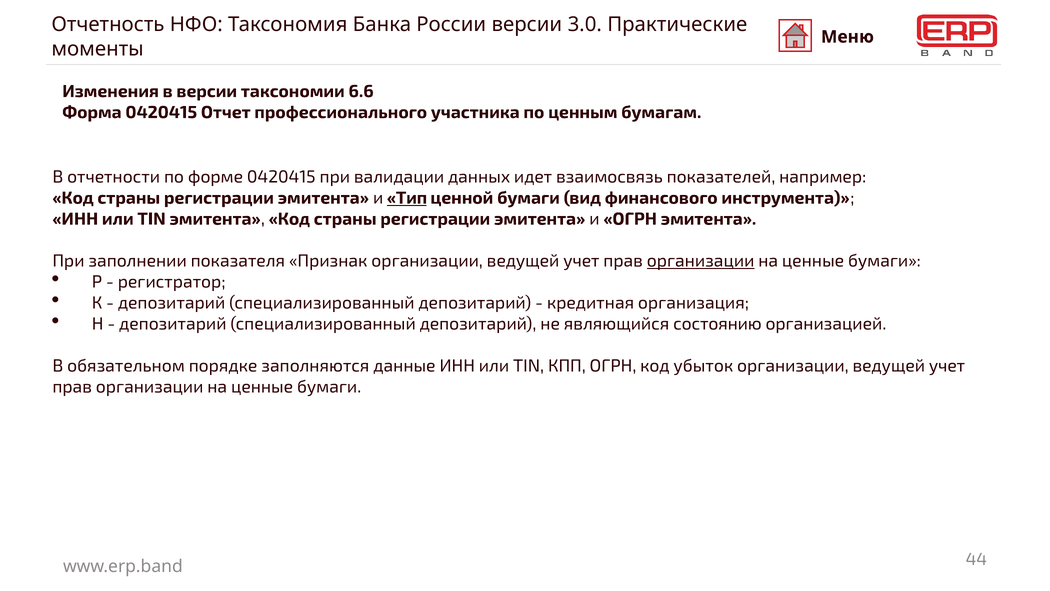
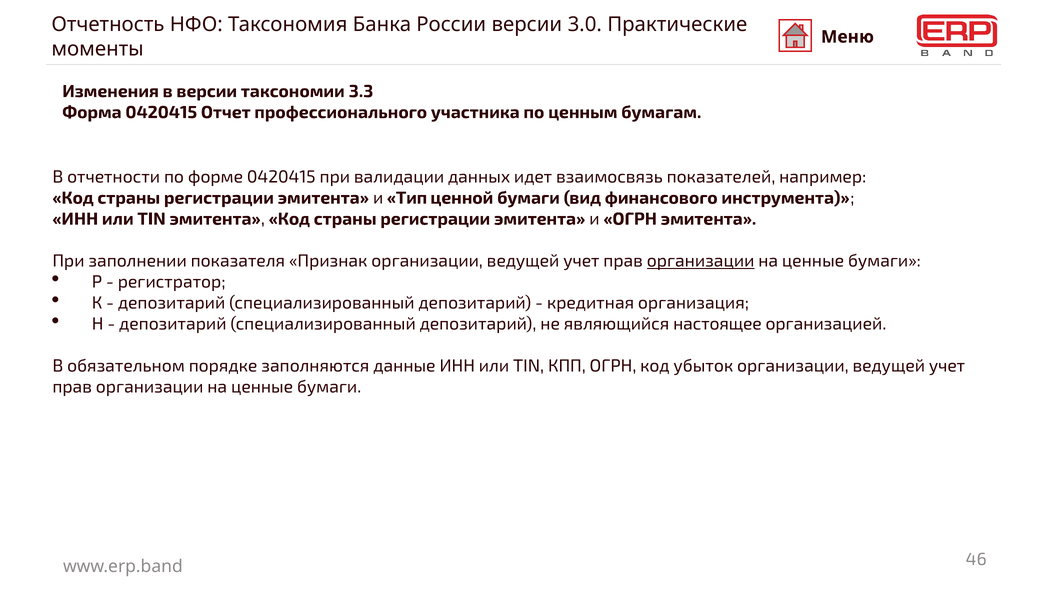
6.6: 6.6 -> 3.3 (361, 91)
Тип underline: present -> none (407, 198)
состоянию: состоянию -> настоящее (718, 324)
44: 44 -> 46 (976, 559)
